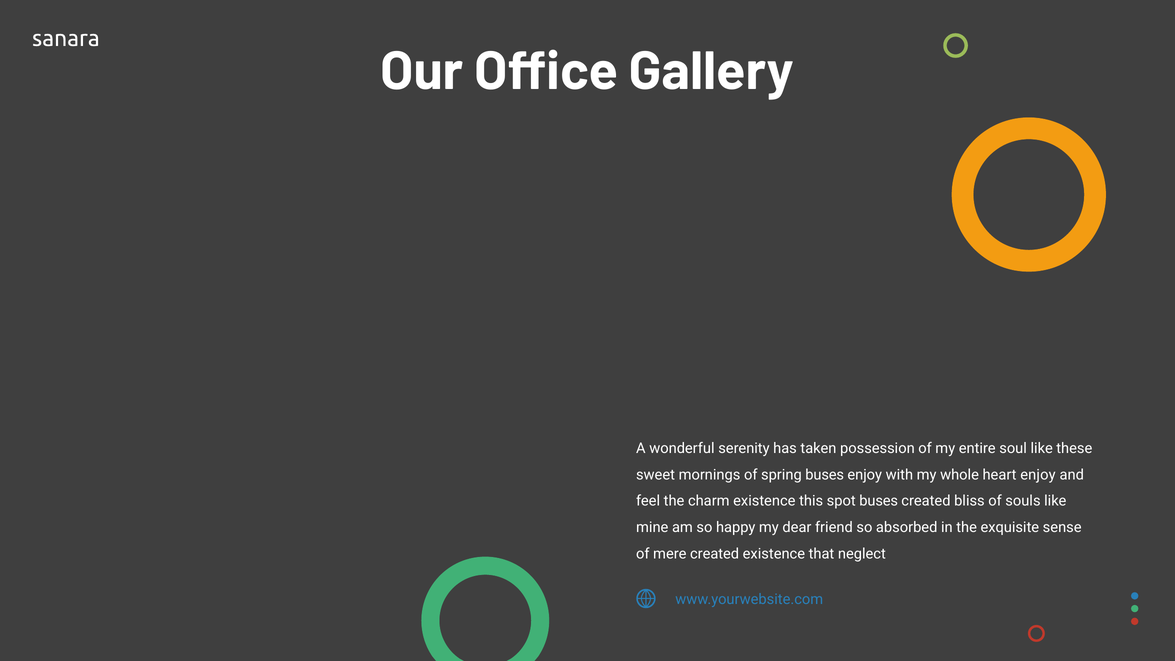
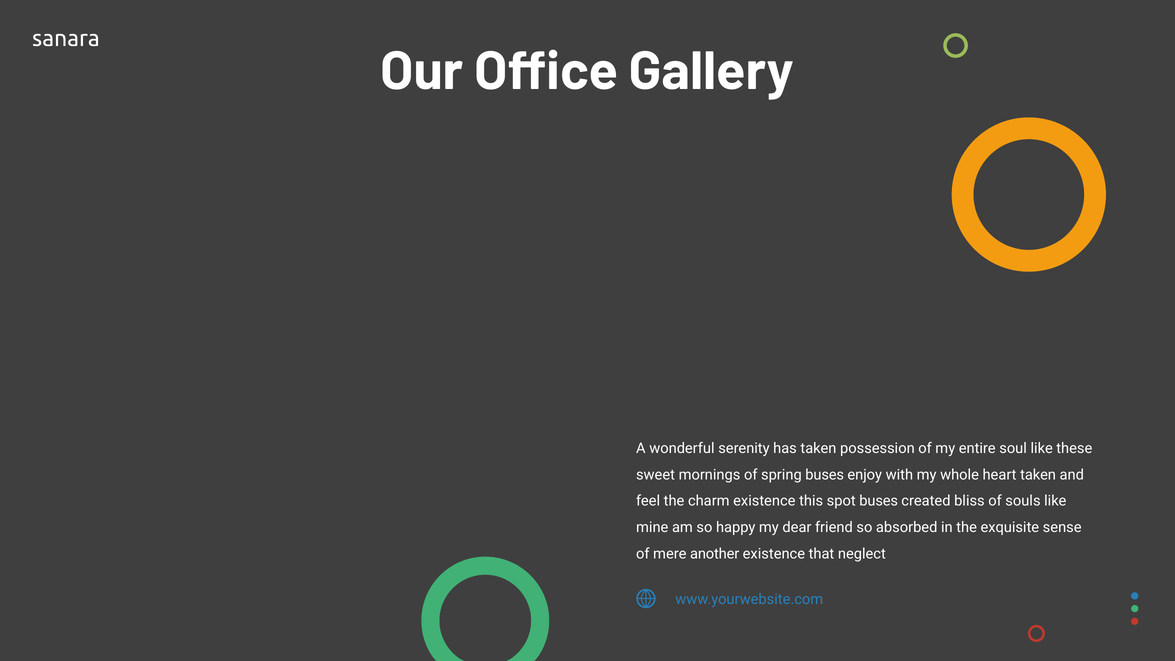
heart enjoy: enjoy -> taken (1038, 475)
mere created: created -> another (715, 554)
